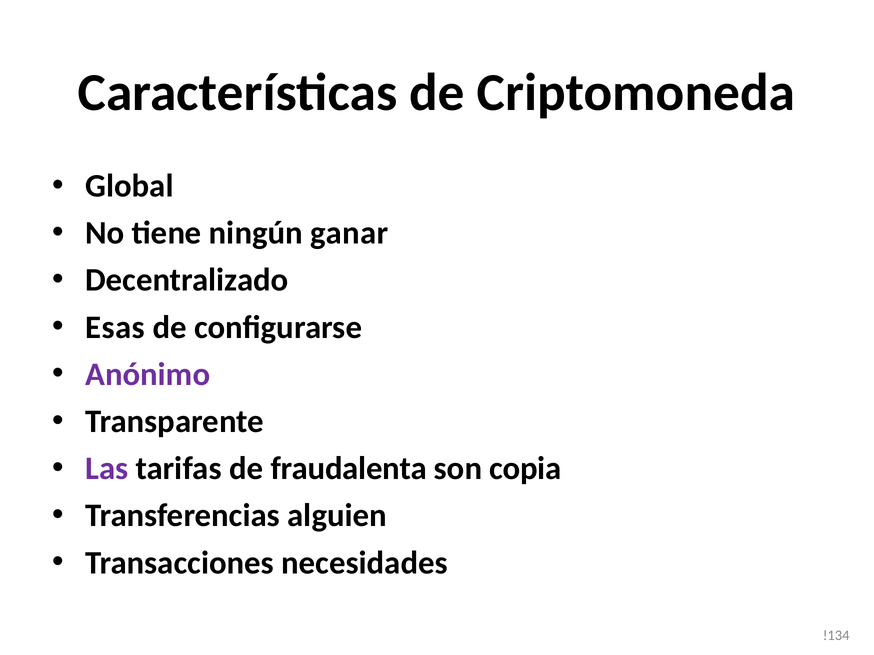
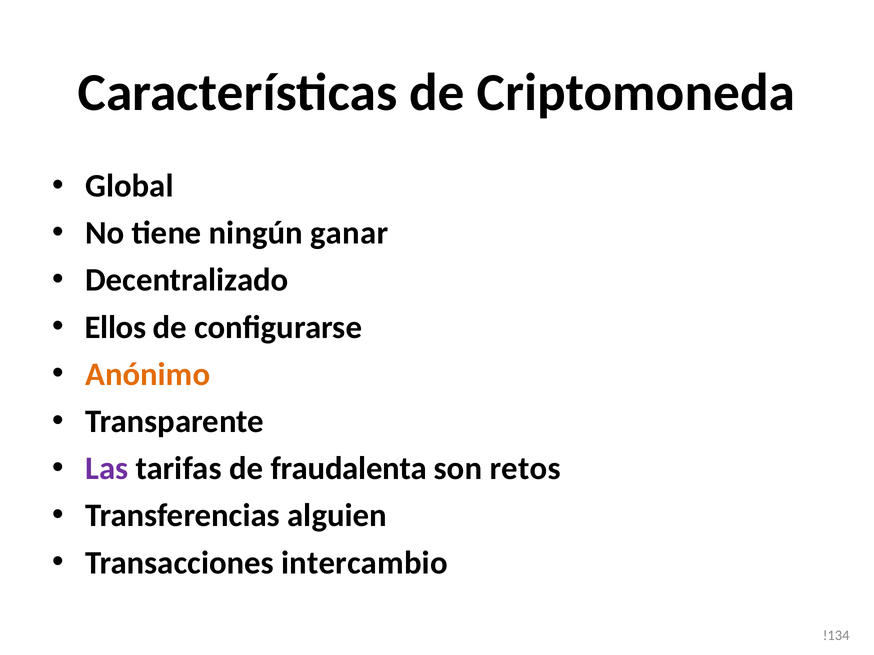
Esas: Esas -> Ellos (115, 327)
Anónimo colour: purple -> orange (148, 375)
copia: copia -> retos (525, 469)
necesidades: necesidades -> intercambio (364, 563)
